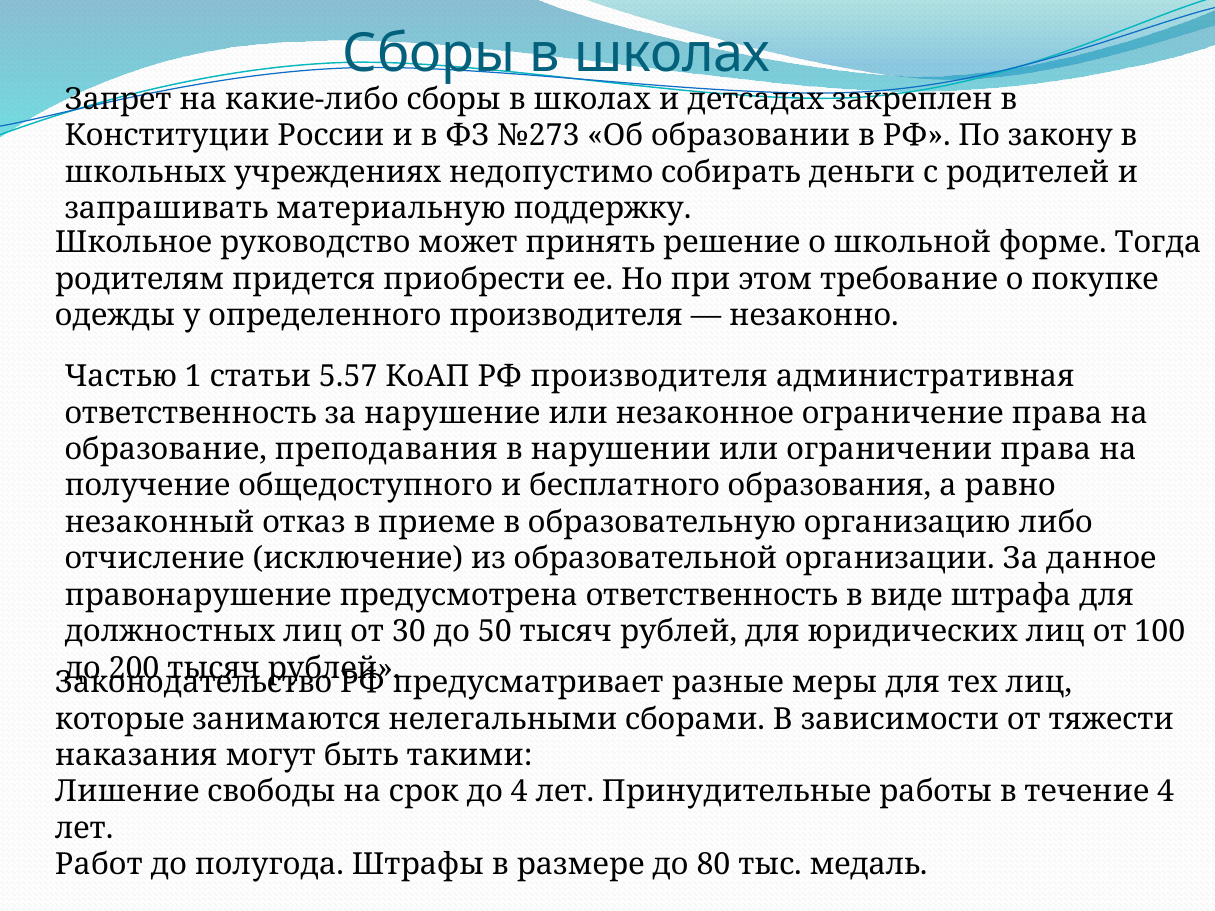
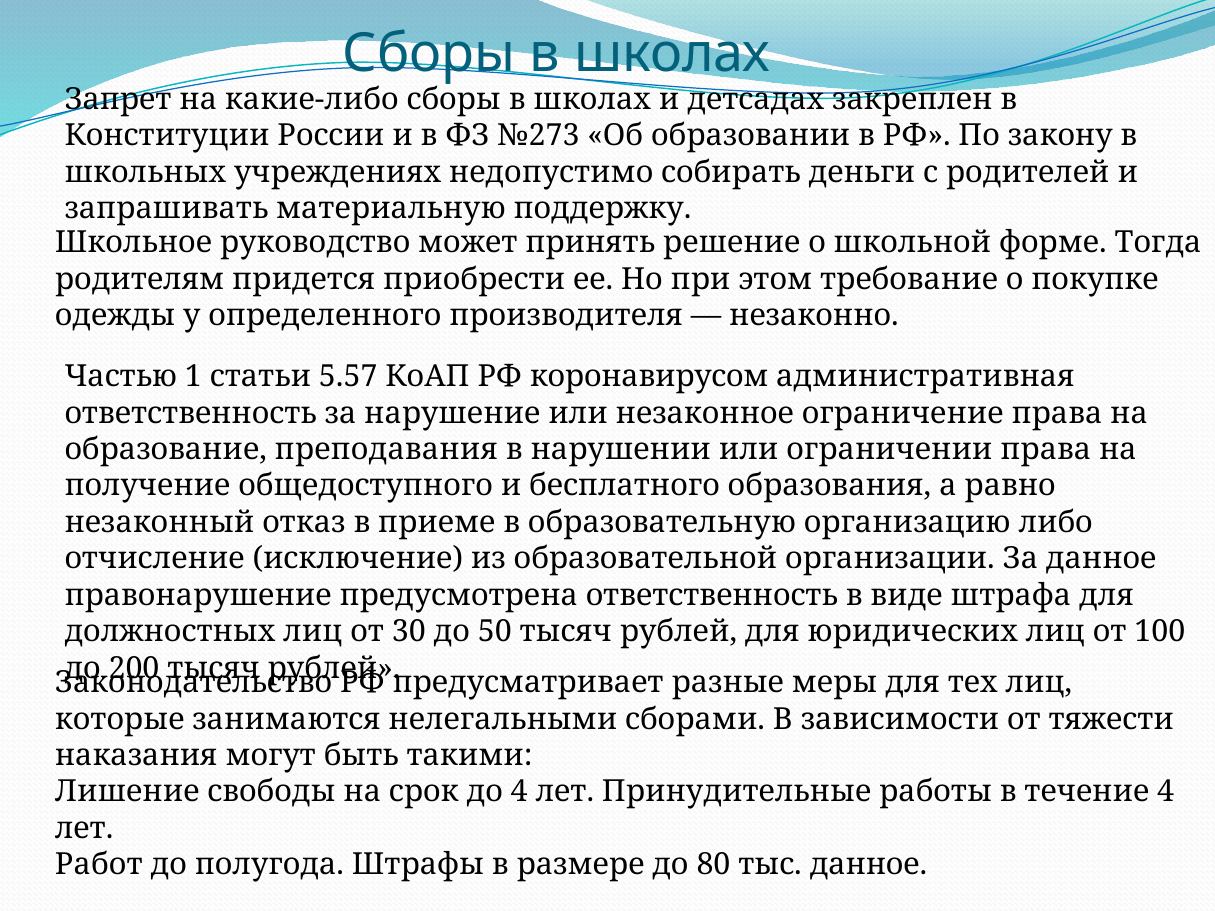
РФ производителя: производителя -> коронавирусом (649, 377)
тыс медаль: медаль -> данное (868, 865)
